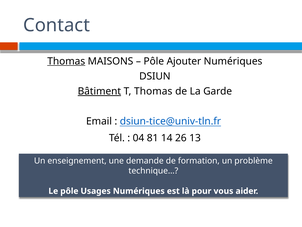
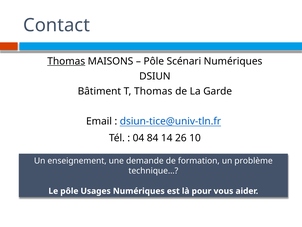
Ajouter: Ajouter -> Scénari (184, 61)
Bâtiment underline: present -> none (99, 91)
81: 81 -> 84 (153, 138)
13: 13 -> 10 (195, 138)
